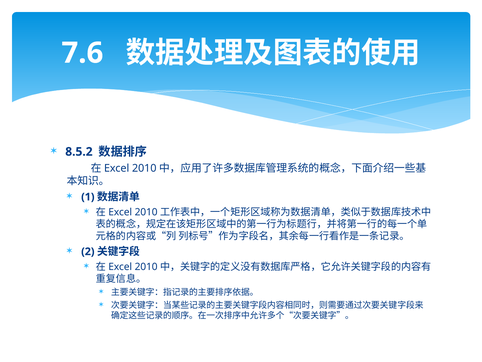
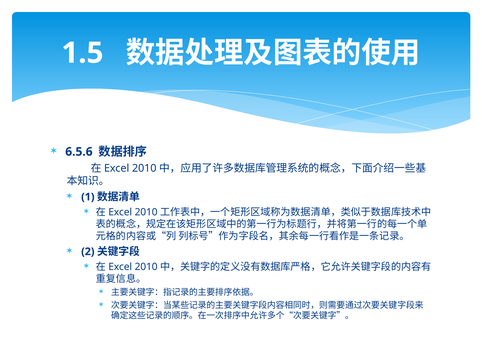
7.6: 7.6 -> 1.5 (82, 53)
8.5.2: 8.5.2 -> 6.5.6 (79, 152)
